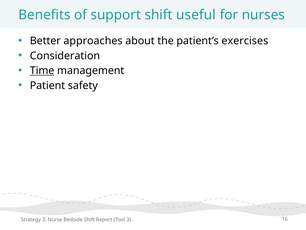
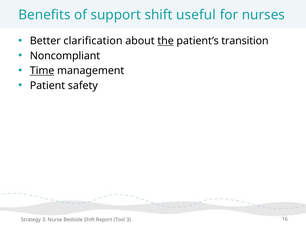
approaches: approaches -> clarification (93, 41)
the underline: none -> present (166, 41)
exercises: exercises -> transition (245, 41)
Consideration: Consideration -> Noncompliant (65, 56)
